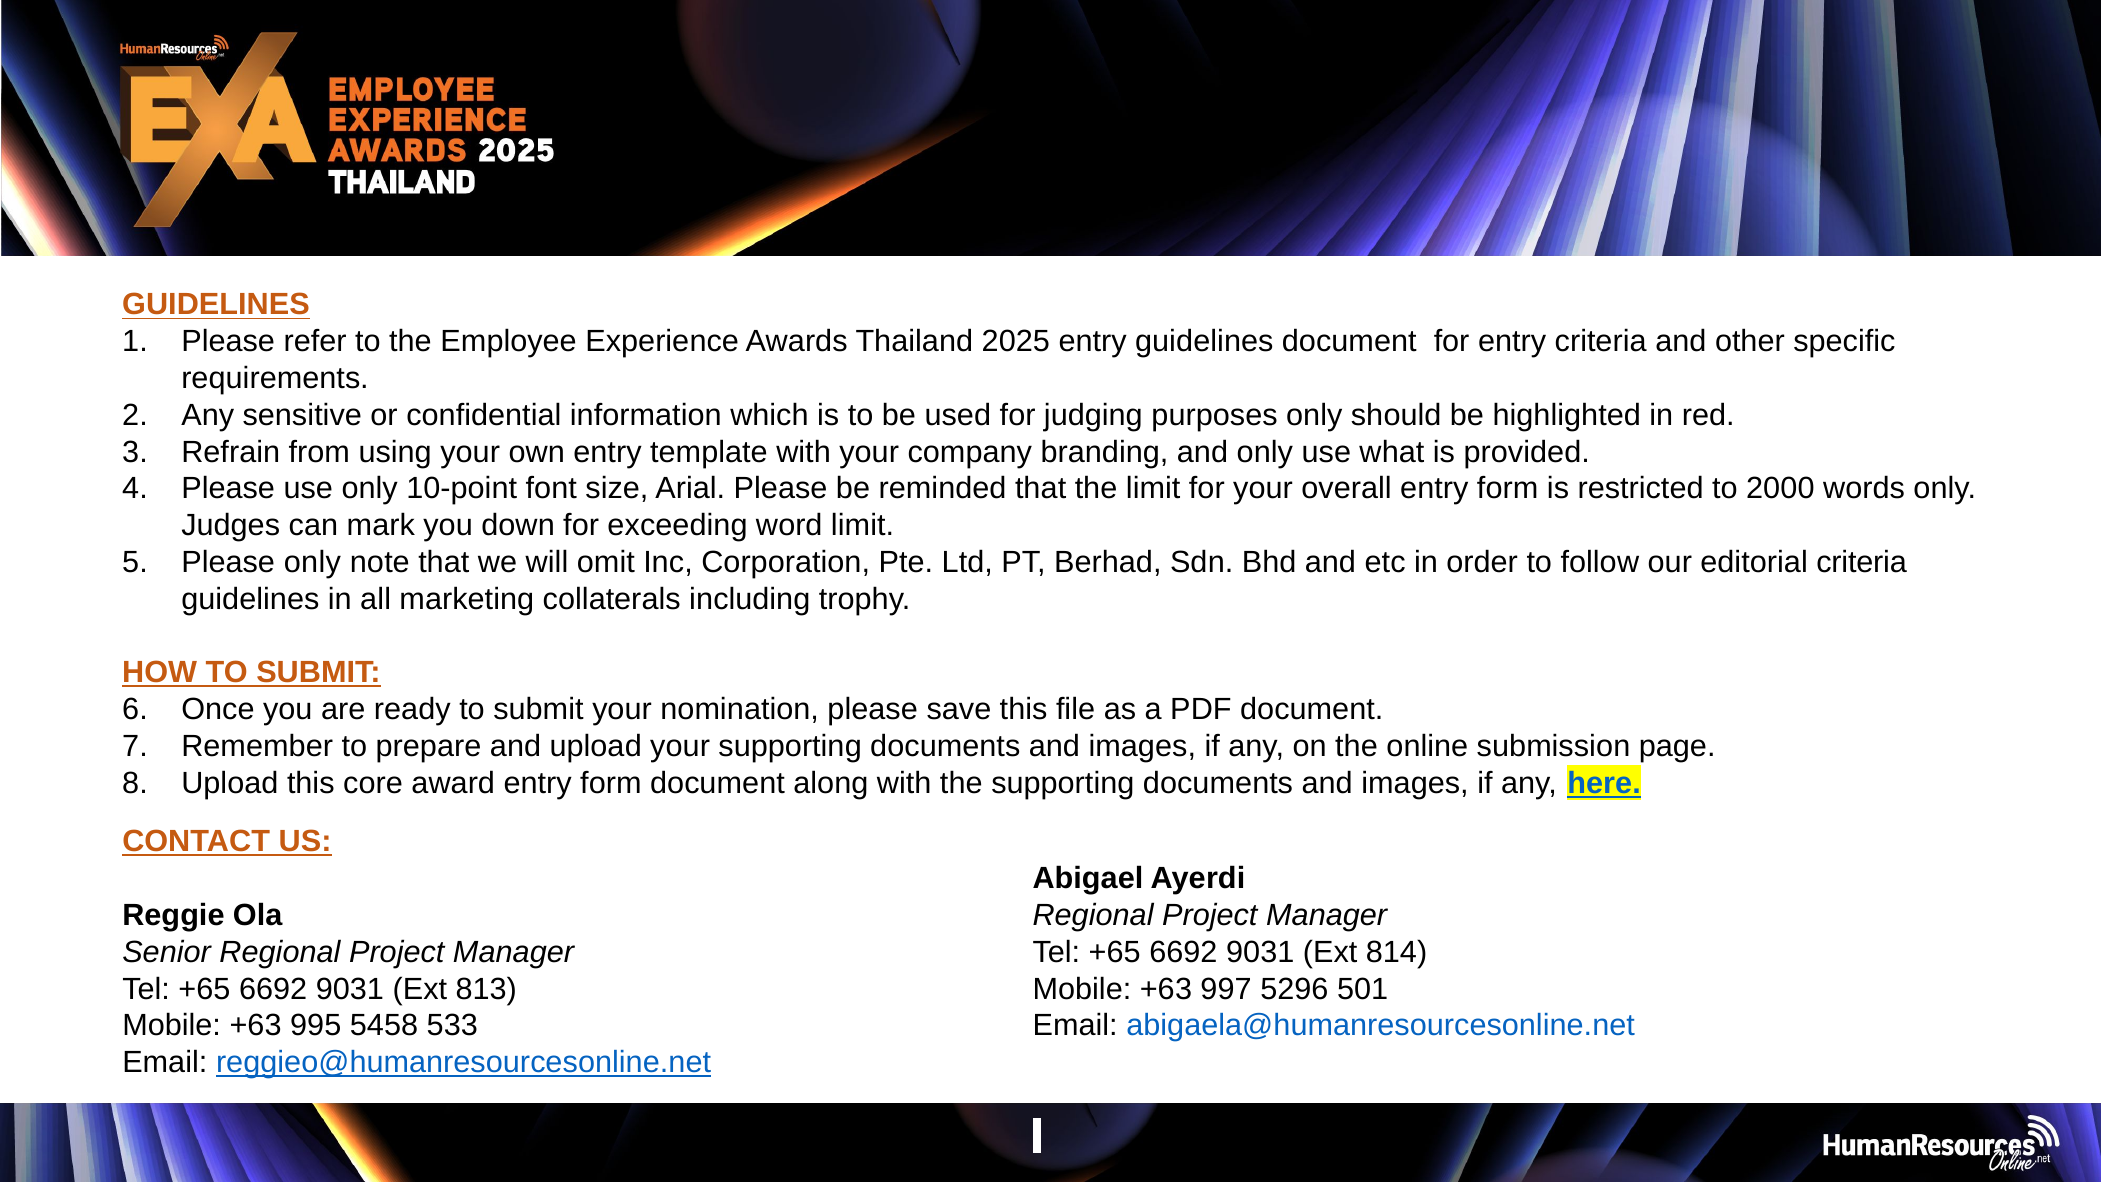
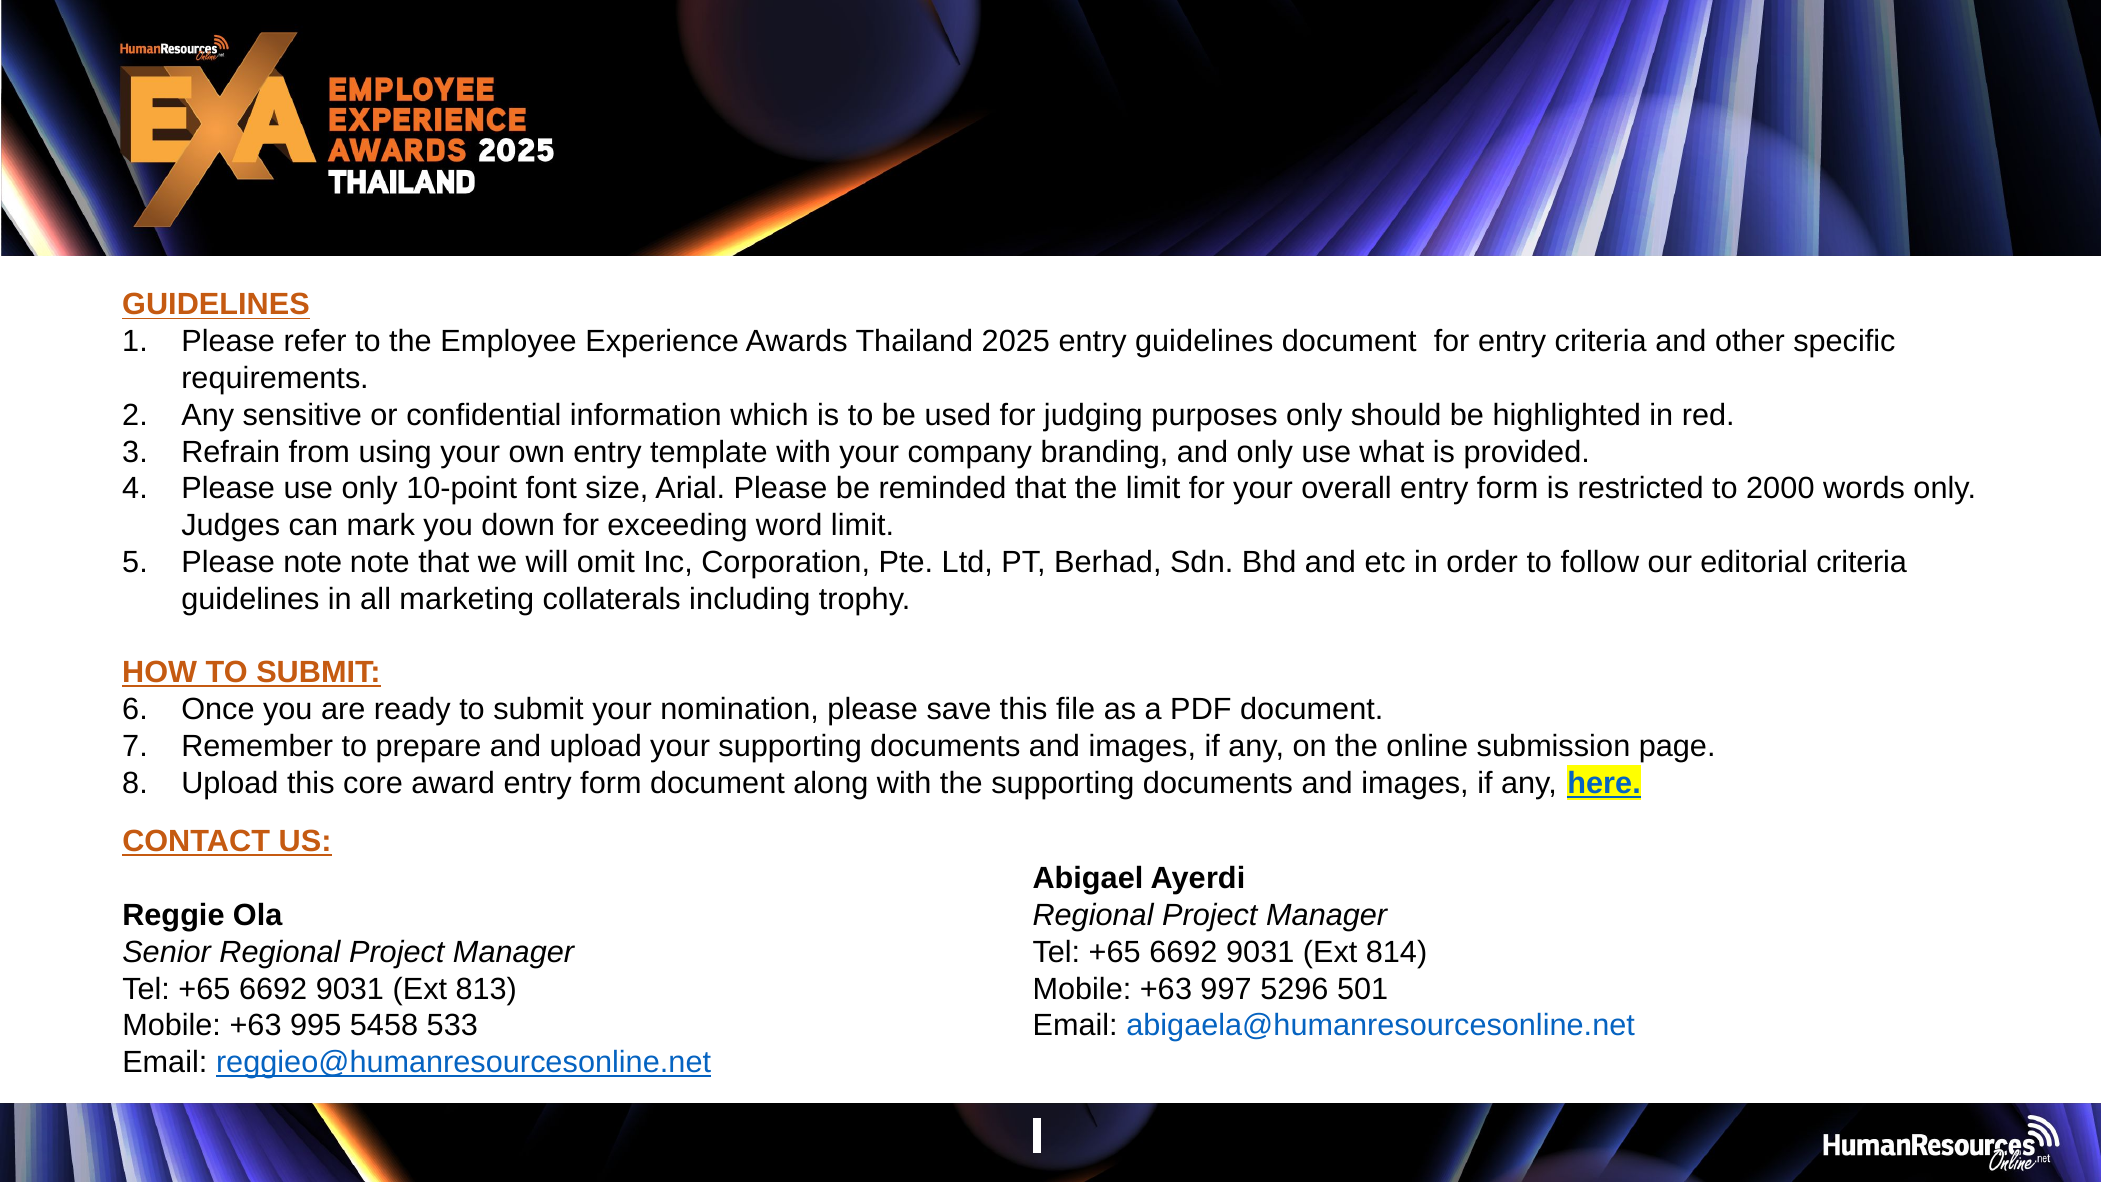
Please only: only -> note (313, 562)
